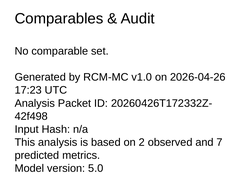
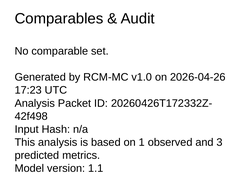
2: 2 -> 1 (142, 142)
7: 7 -> 3 (220, 142)
5.0: 5.0 -> 1.1 (96, 168)
